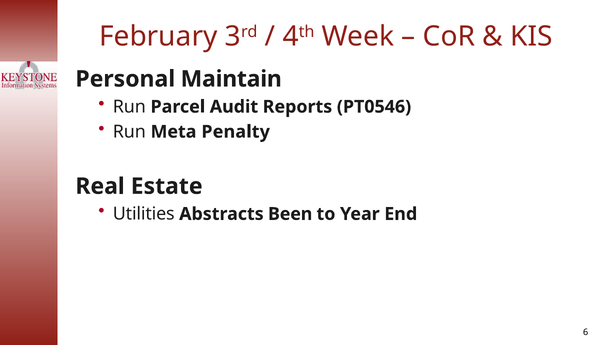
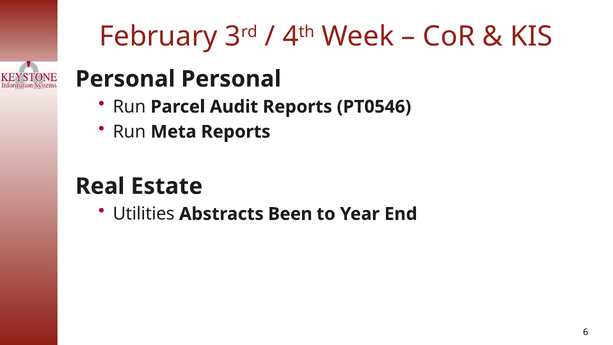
Personal Maintain: Maintain -> Personal (231, 79)
Meta Penalty: Penalty -> Reports (236, 132)
